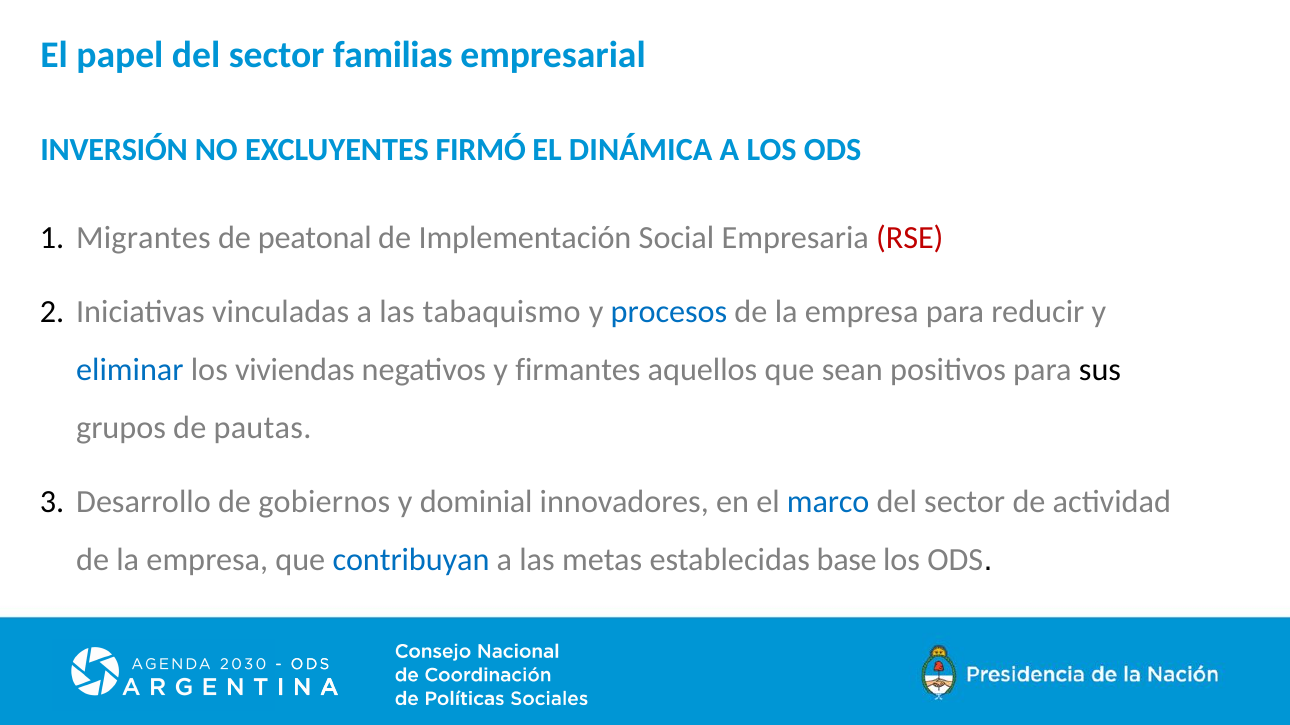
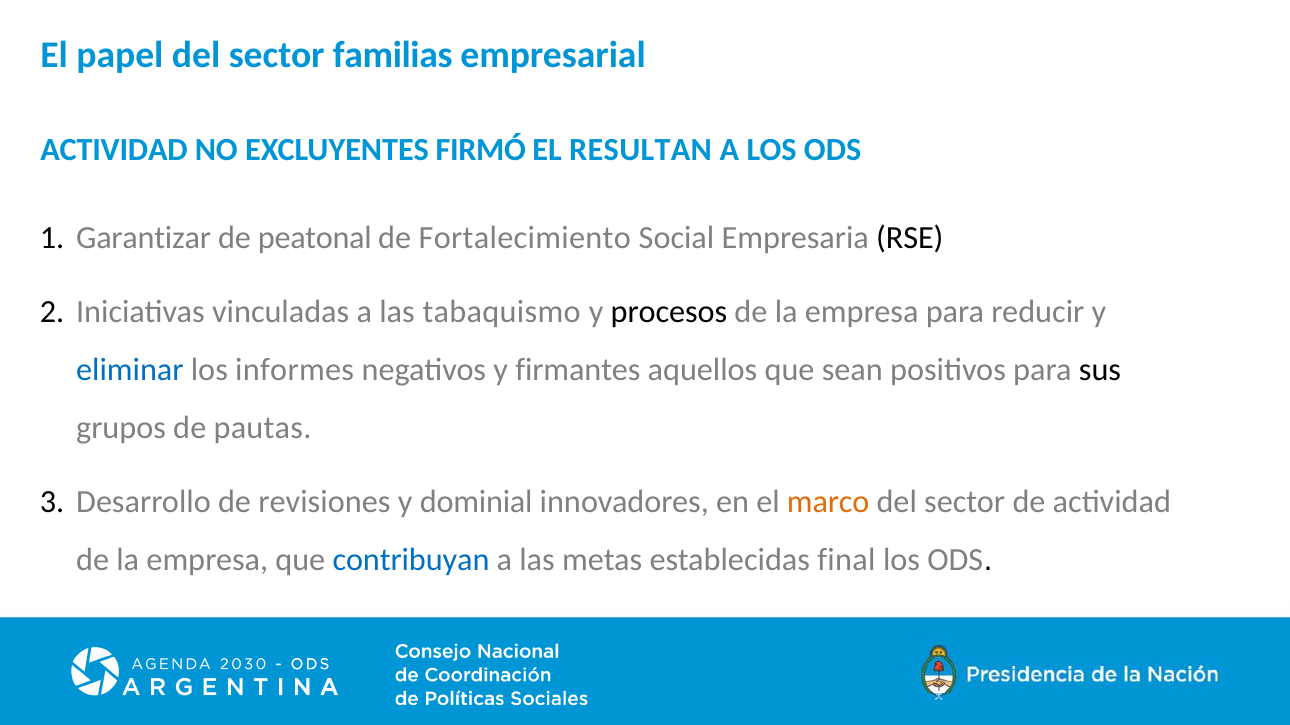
INVERSIÓN: INVERSIÓN -> ACTIVIDAD (114, 150)
DINÁMICA: DINÁMICA -> RESULTAN (641, 150)
Migrantes: Migrantes -> Garantizar (144, 238)
Implementación: Implementación -> Fortalecimiento (525, 238)
RSE colour: red -> black (910, 238)
procesos colour: blue -> black (669, 312)
viviendas: viviendas -> informes (295, 370)
gobiernos: gobiernos -> revisiones (324, 503)
marco colour: blue -> orange (828, 503)
base: base -> final (846, 561)
